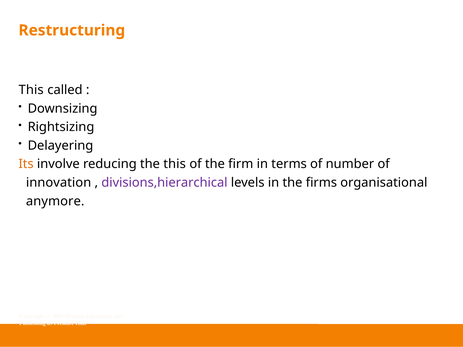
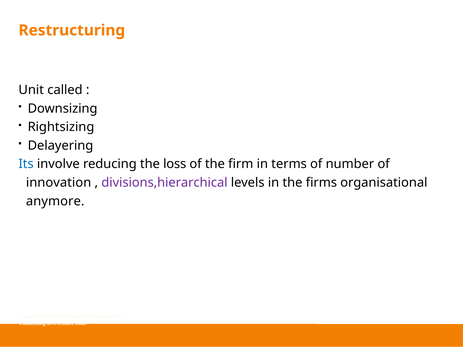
This: This -> Unit (31, 90)
Its colour: orange -> blue (26, 164)
the this: this -> loss (175, 164)
